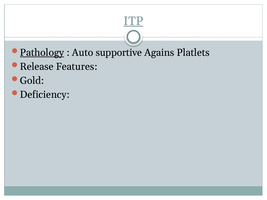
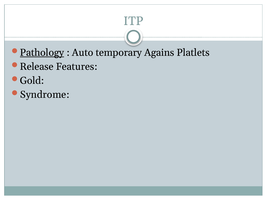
ITP underline: present -> none (133, 21)
supportive: supportive -> temporary (119, 53)
Deficiency: Deficiency -> Syndrome (45, 95)
